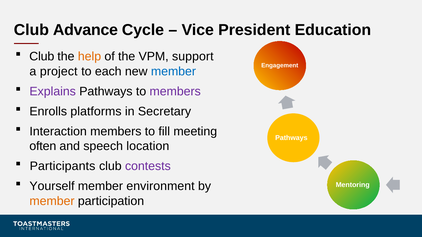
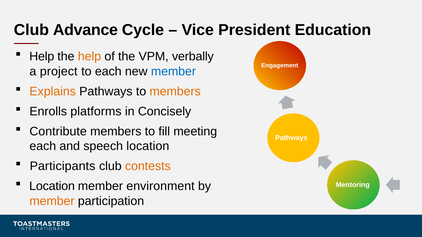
Club: Club -> Help (42, 57)
support: support -> verbally (193, 57)
Explains colour: purple -> orange (53, 91)
members colour: purple -> orange (175, 91)
Secretary: Secretary -> Concisely (165, 112)
Interaction: Interaction -> Contribute (58, 132)
often: often -> each (43, 146)
contests colour: purple -> orange (148, 166)
Yourself: Yourself -> Location (52, 187)
